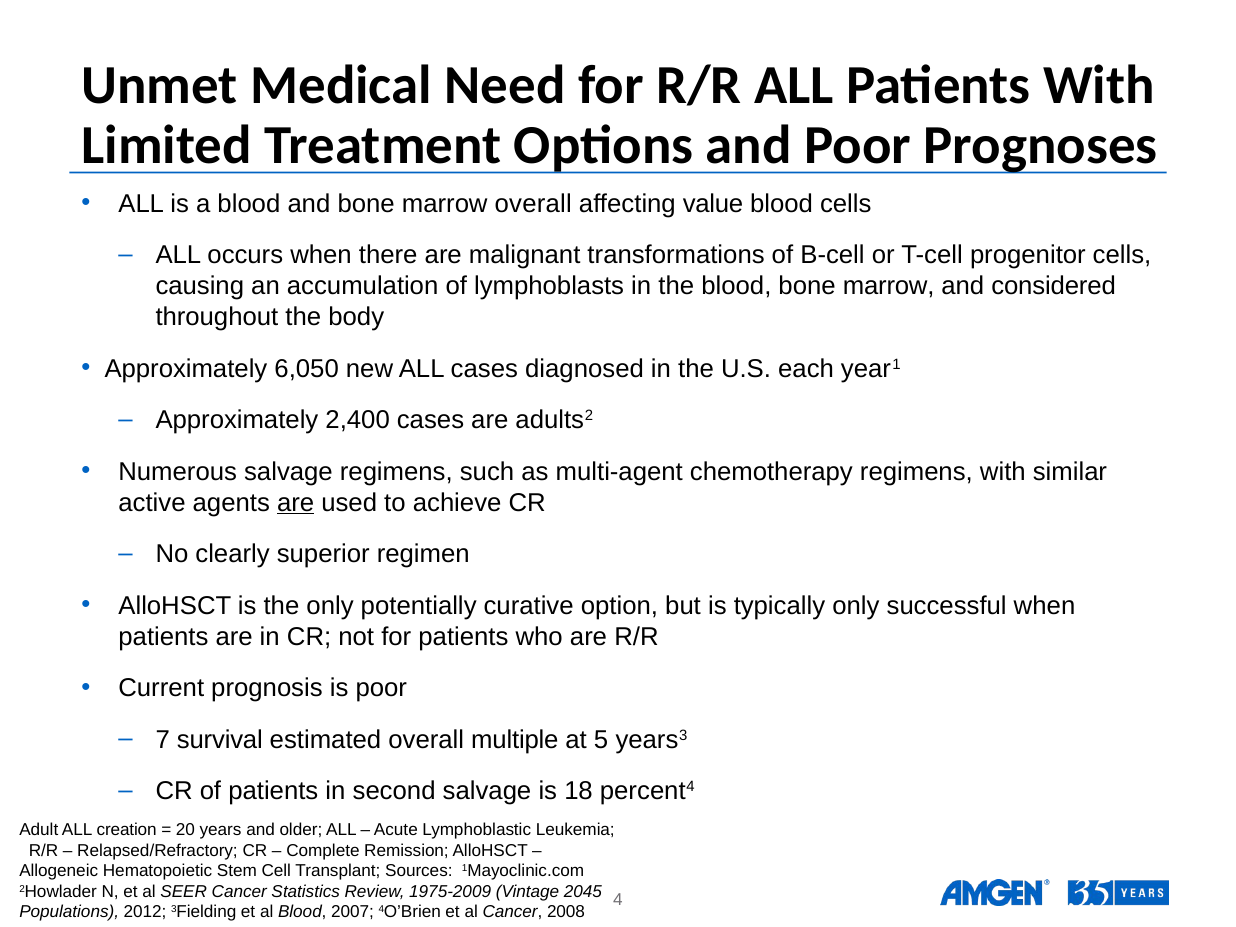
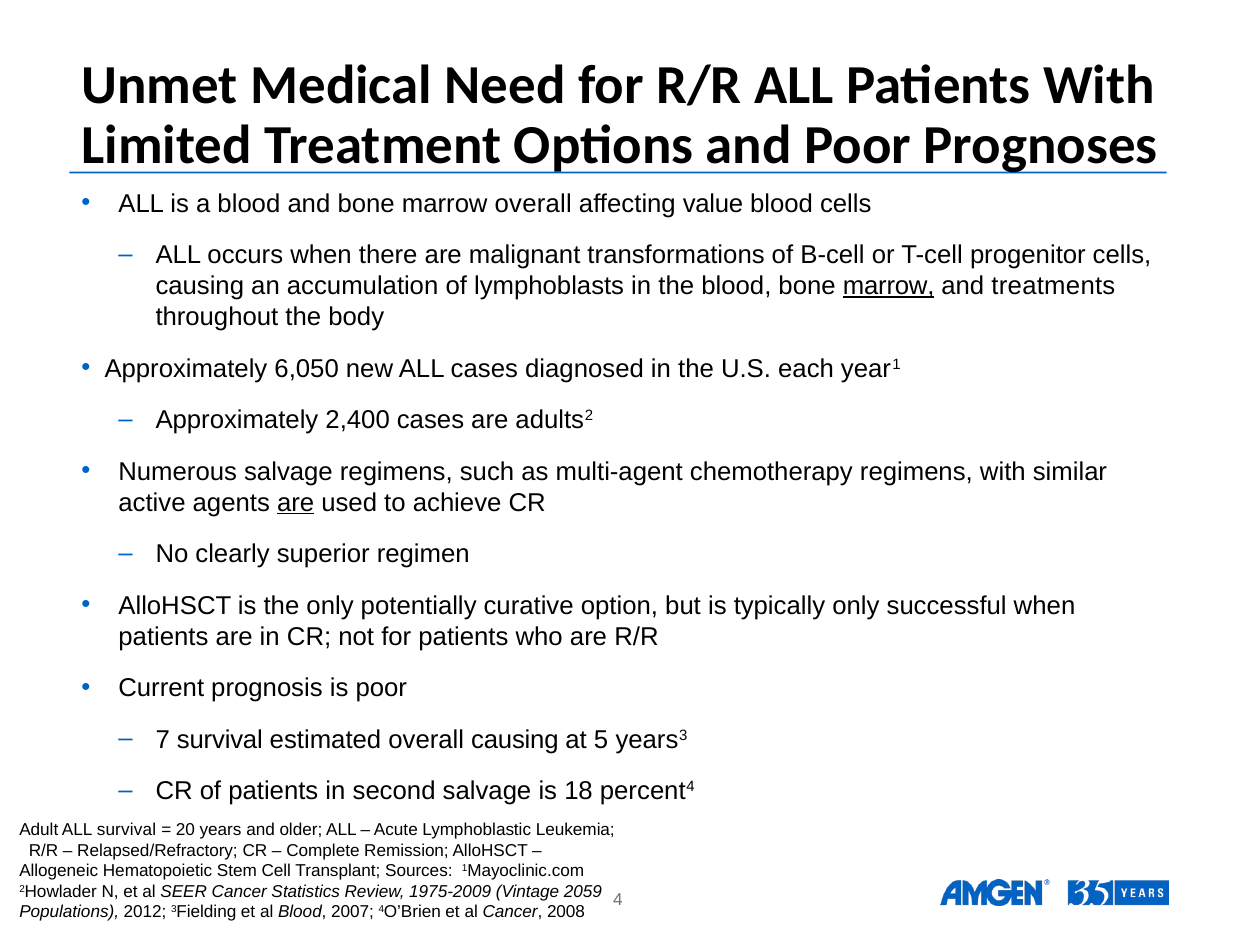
marrow underline: none -> present (889, 286)
considered: considered -> treatments (1053, 286)
overall multiple: multiple -> causing (515, 740)
ALL creation: creation -> survival (126, 830)
2045: 2045 -> 2059 (583, 892)
